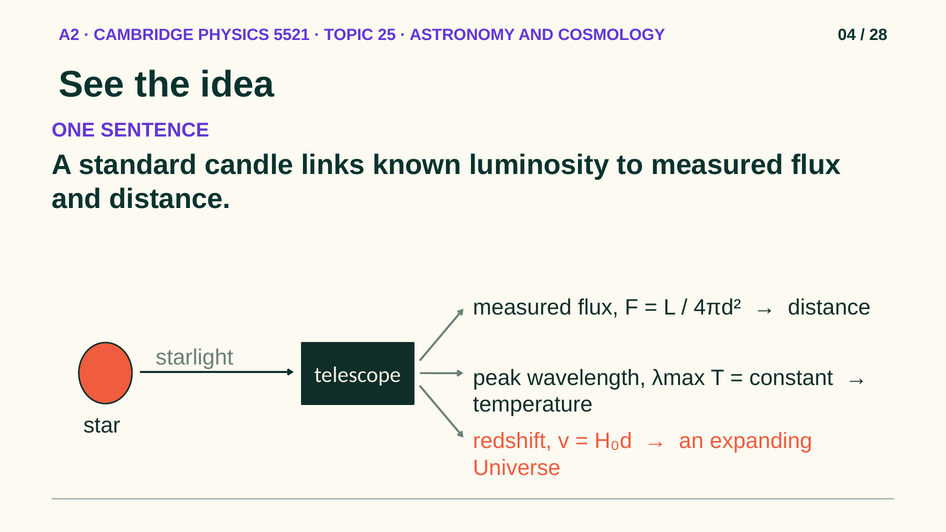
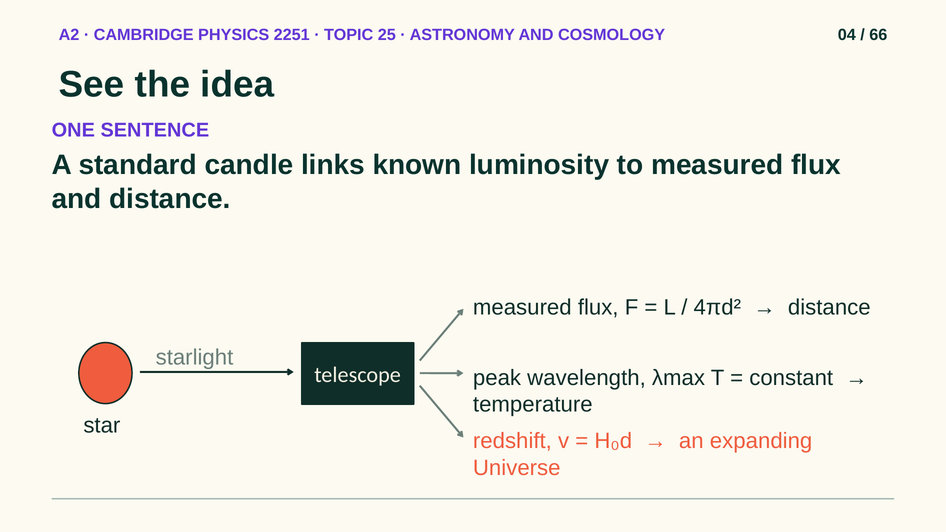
5521: 5521 -> 2251 (292, 35)
28: 28 -> 66 (878, 35)
